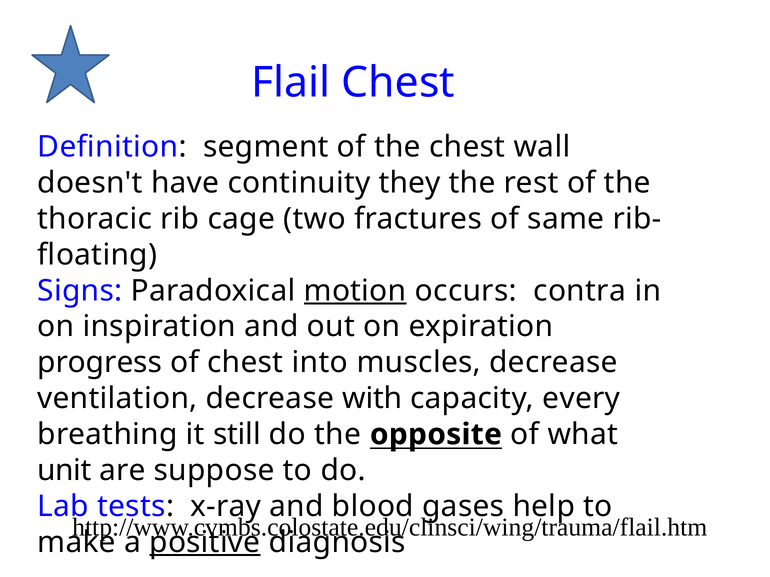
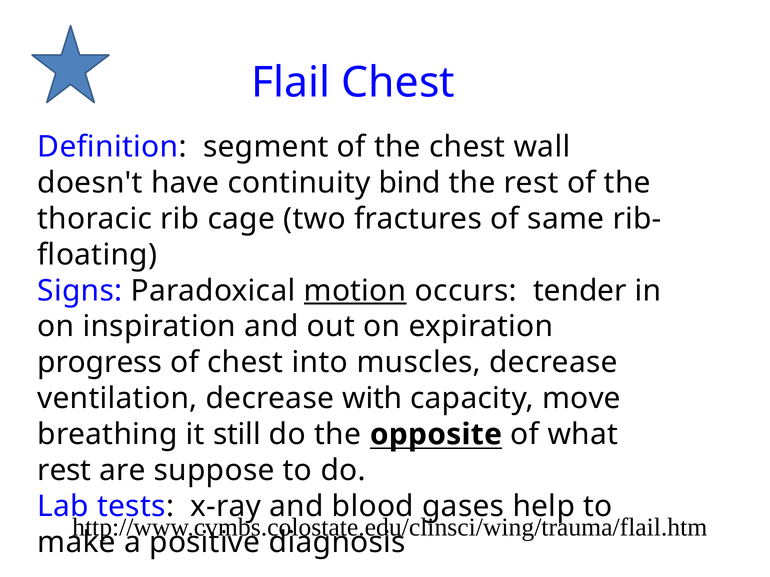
they: they -> bind (410, 183)
contra: contra -> tender (580, 291)
every: every -> move (581, 399)
unit: unit -> rest (64, 471)
positive underline: present -> none (205, 543)
